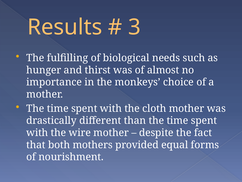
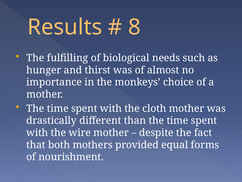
3: 3 -> 8 (134, 27)
